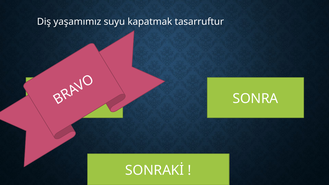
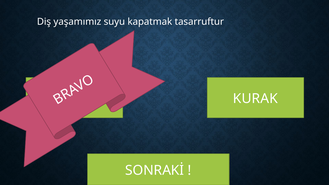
SONRA: SONRA -> KURAK (255, 99)
